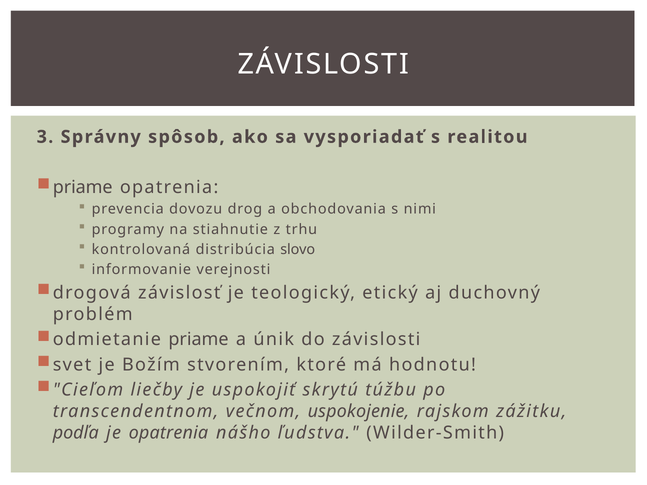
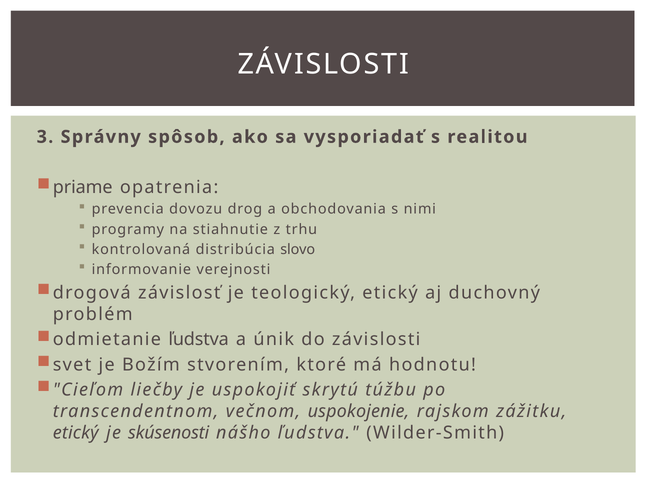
odmietanie priame: priame -> ľudstva (199, 340)
podľa: podľa -> etický (76, 433)
je opatrenia: opatrenia -> skúsenosti (169, 433)
